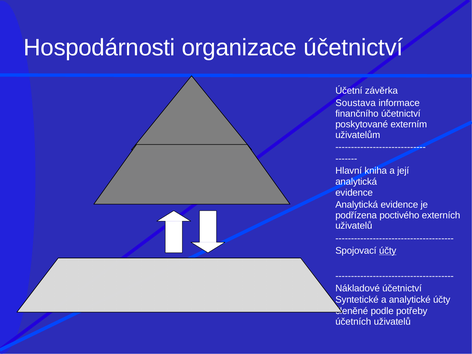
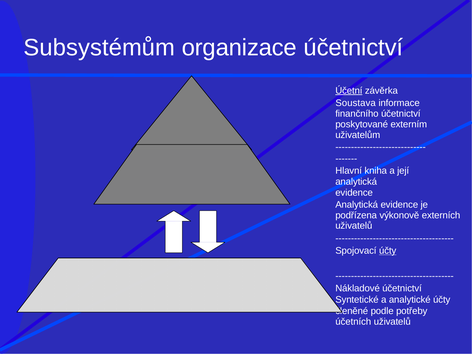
Hospodárnosti: Hospodárnosti -> Subsystémům (99, 48)
Účetní underline: none -> present (349, 91)
poctivého: poctivého -> výkonově (399, 215)
